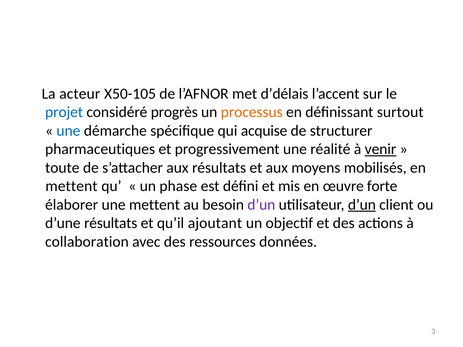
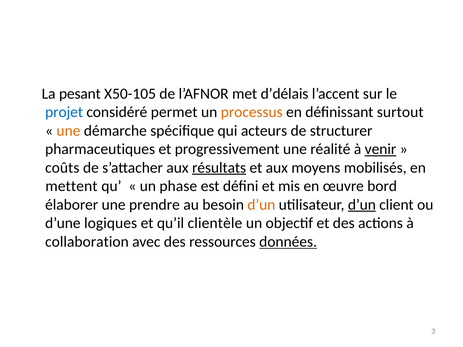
acteur: acteur -> pesant (80, 94)
progrès: progrès -> permet (174, 112)
une colour: blue -> orange (68, 131)
acquise: acquise -> acteurs (264, 131)
toute: toute -> coûts (62, 168)
résultats underline: none -> present (219, 168)
forte: forte -> bord (382, 186)
une mettent: mettent -> prendre (154, 205)
d’un colour: purple -> orange (261, 205)
d’une résultats: résultats -> logiques (111, 223)
ajoutant: ajoutant -> clientèle (215, 223)
données underline: none -> present (288, 242)
